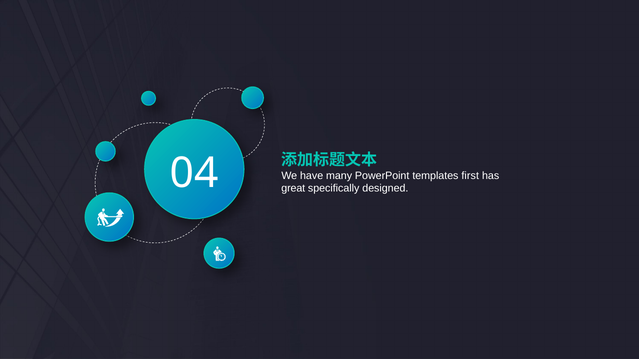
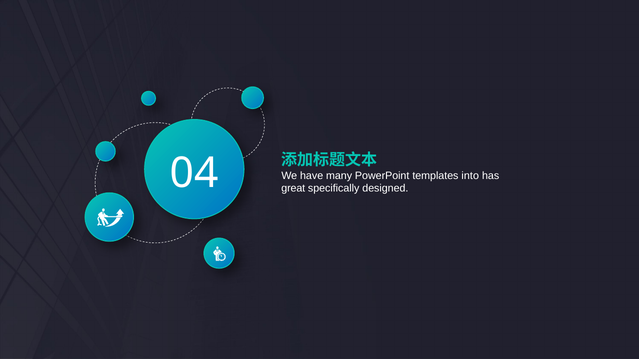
first: first -> into (470, 176)
